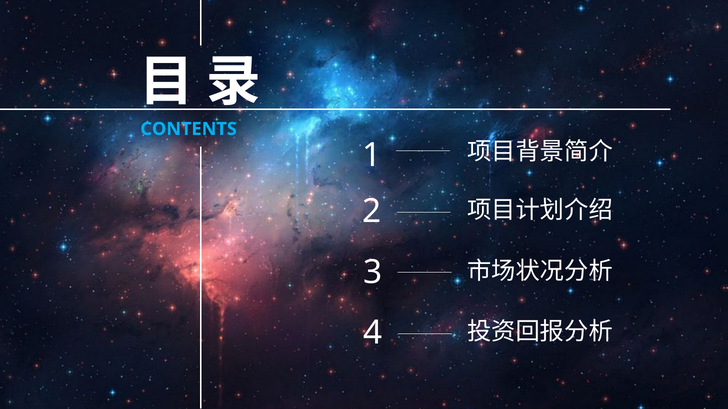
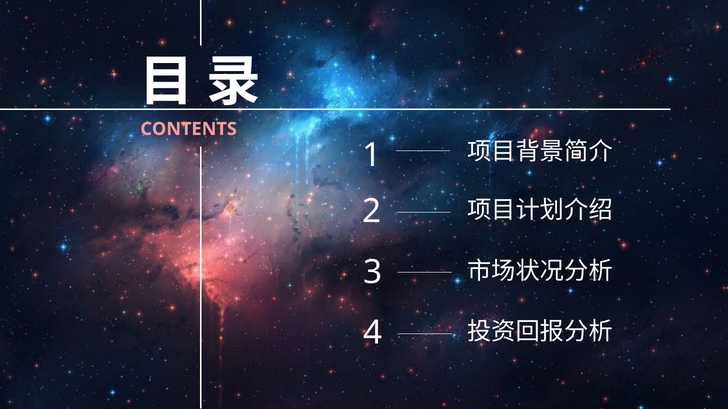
CONTENTS colour: light blue -> pink (189, 129)
